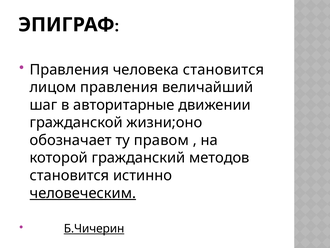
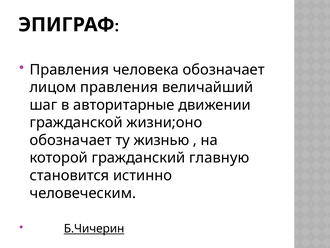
человека становится: становится -> обозначает (224, 70)
правом: правом -> жизнью (161, 140)
методов: методов -> главную (219, 158)
человеческим underline: present -> none (83, 193)
